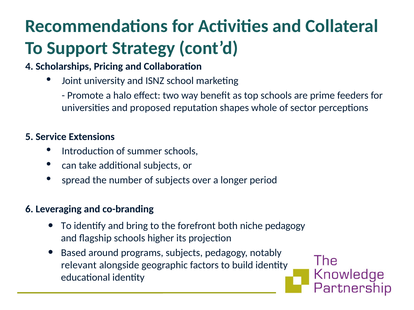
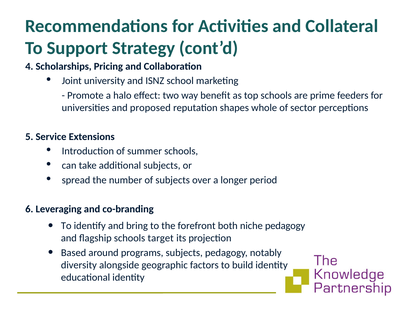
higher: higher -> target (161, 239)
relevant: relevant -> diversity (79, 265)
